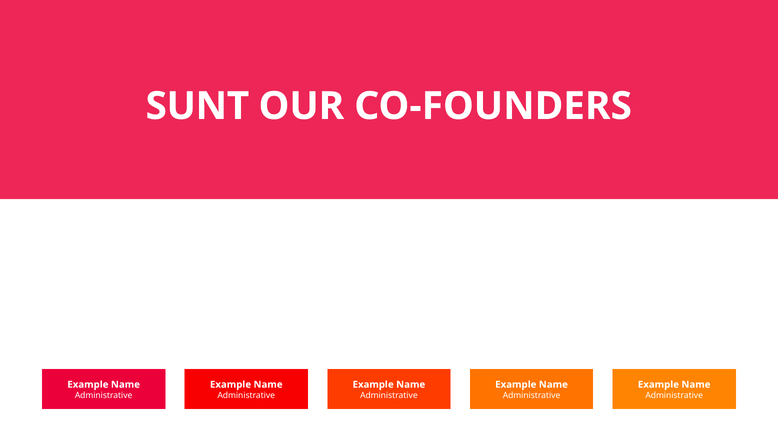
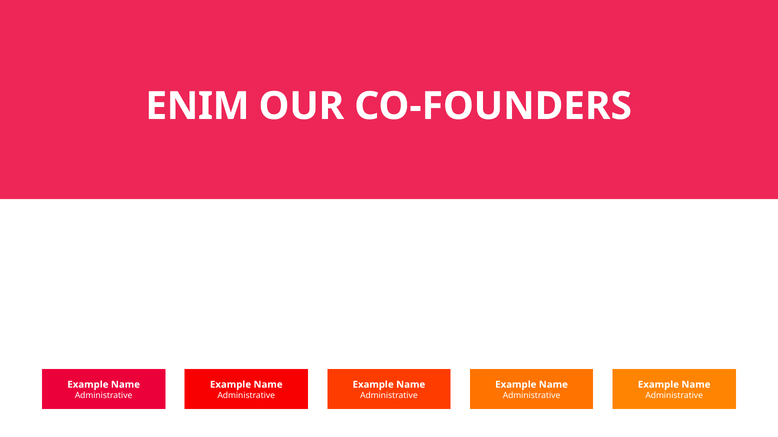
SUNT: SUNT -> ENIM (197, 106)
